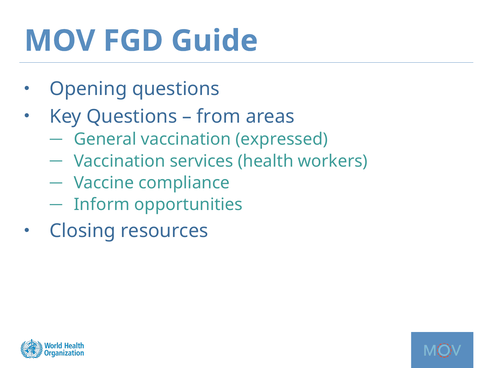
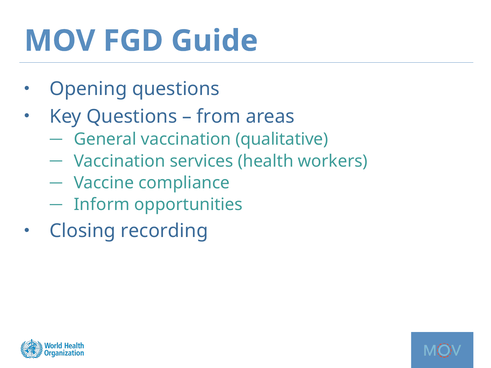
expressed: expressed -> qualitative (282, 139)
resources: resources -> recording (164, 231)
